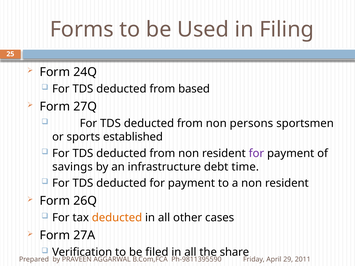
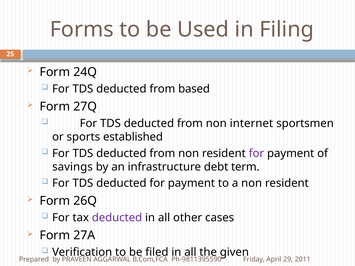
persons: persons -> internet (251, 124)
time: time -> term (245, 167)
deducted colour: orange -> purple (117, 218)
share: share -> given (234, 252)
